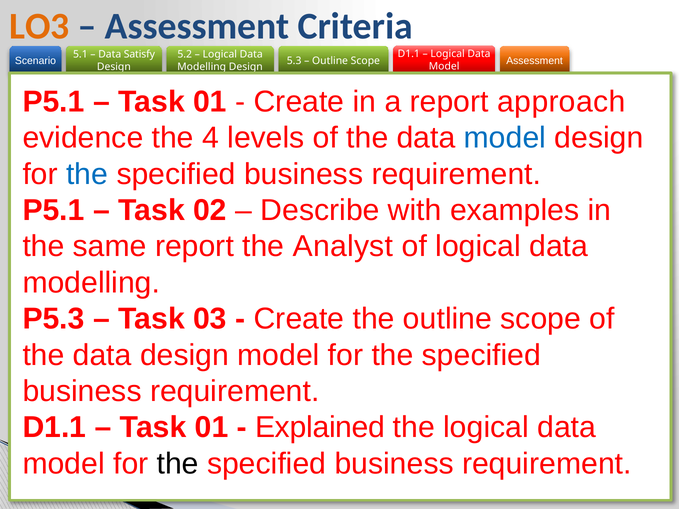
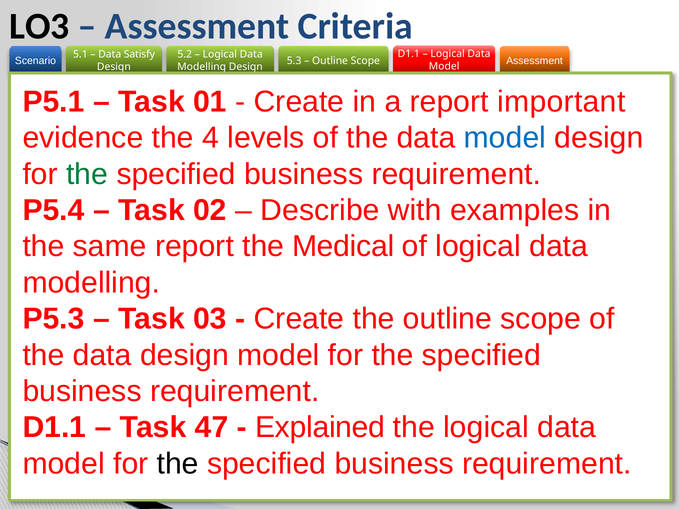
LO3 colour: orange -> black (39, 26)
approach: approach -> important (561, 102)
the colour: blue -> green (87, 174)
P5.1: P5.1 -> P5.4 (54, 210)
Analyst: Analyst -> Medical (343, 247)
01: 01 -> 47 (212, 428)
